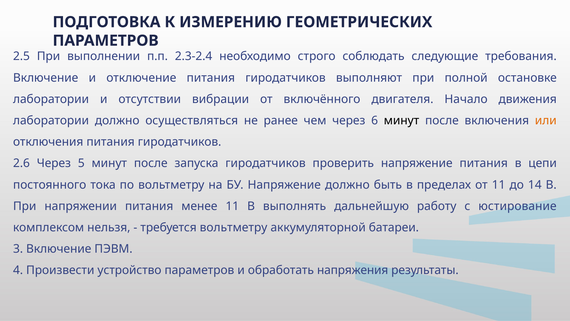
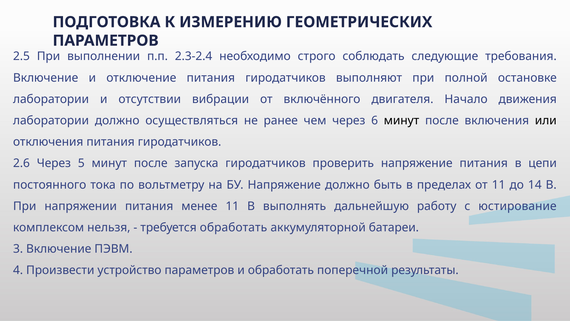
или colour: orange -> black (546, 120)
требуется вольтметру: вольтметру -> обработать (234, 227)
напряжения: напряжения -> поперечной (353, 270)
